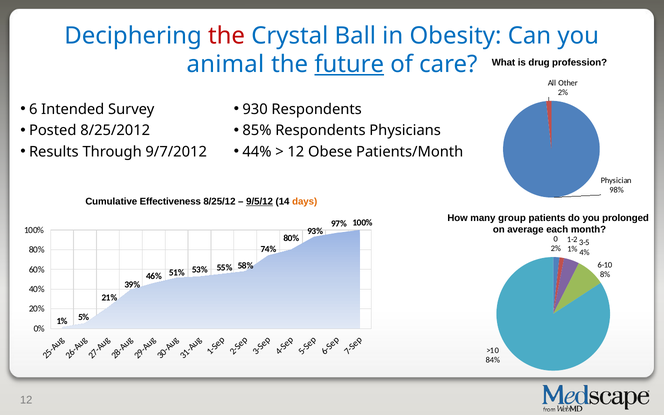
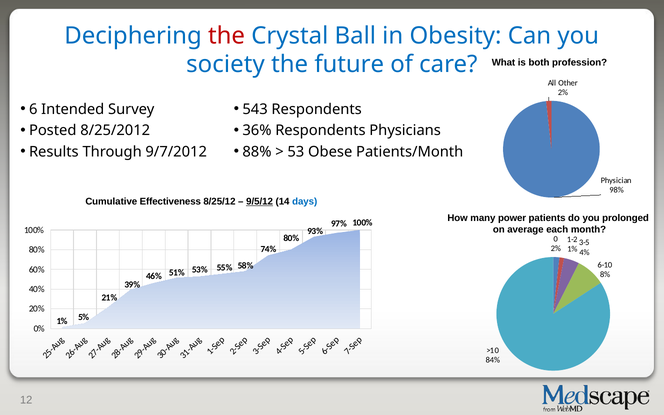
animal: animal -> society (225, 64)
future underline: present -> none (349, 64)
drug: drug -> both (539, 62)
930: 930 -> 543 (255, 109)
85%: 85% -> 36% (257, 131)
44%: 44% -> 88% (257, 152)
12: 12 -> 53 (296, 152)
days colour: orange -> blue (305, 202)
group: group -> power (512, 218)
